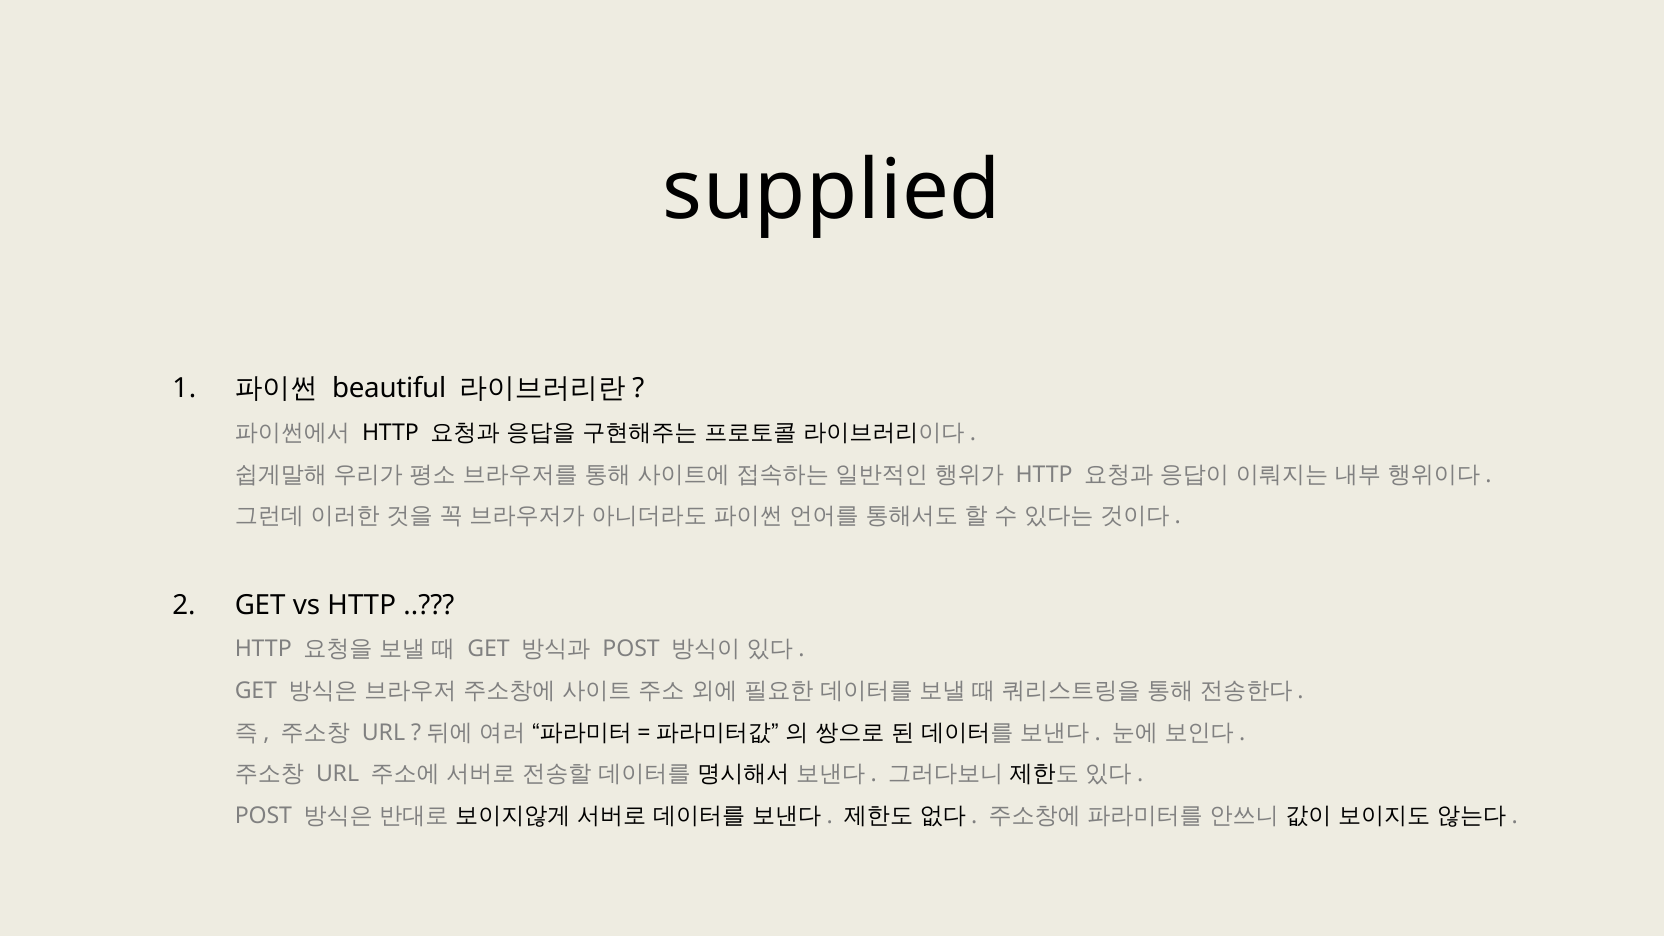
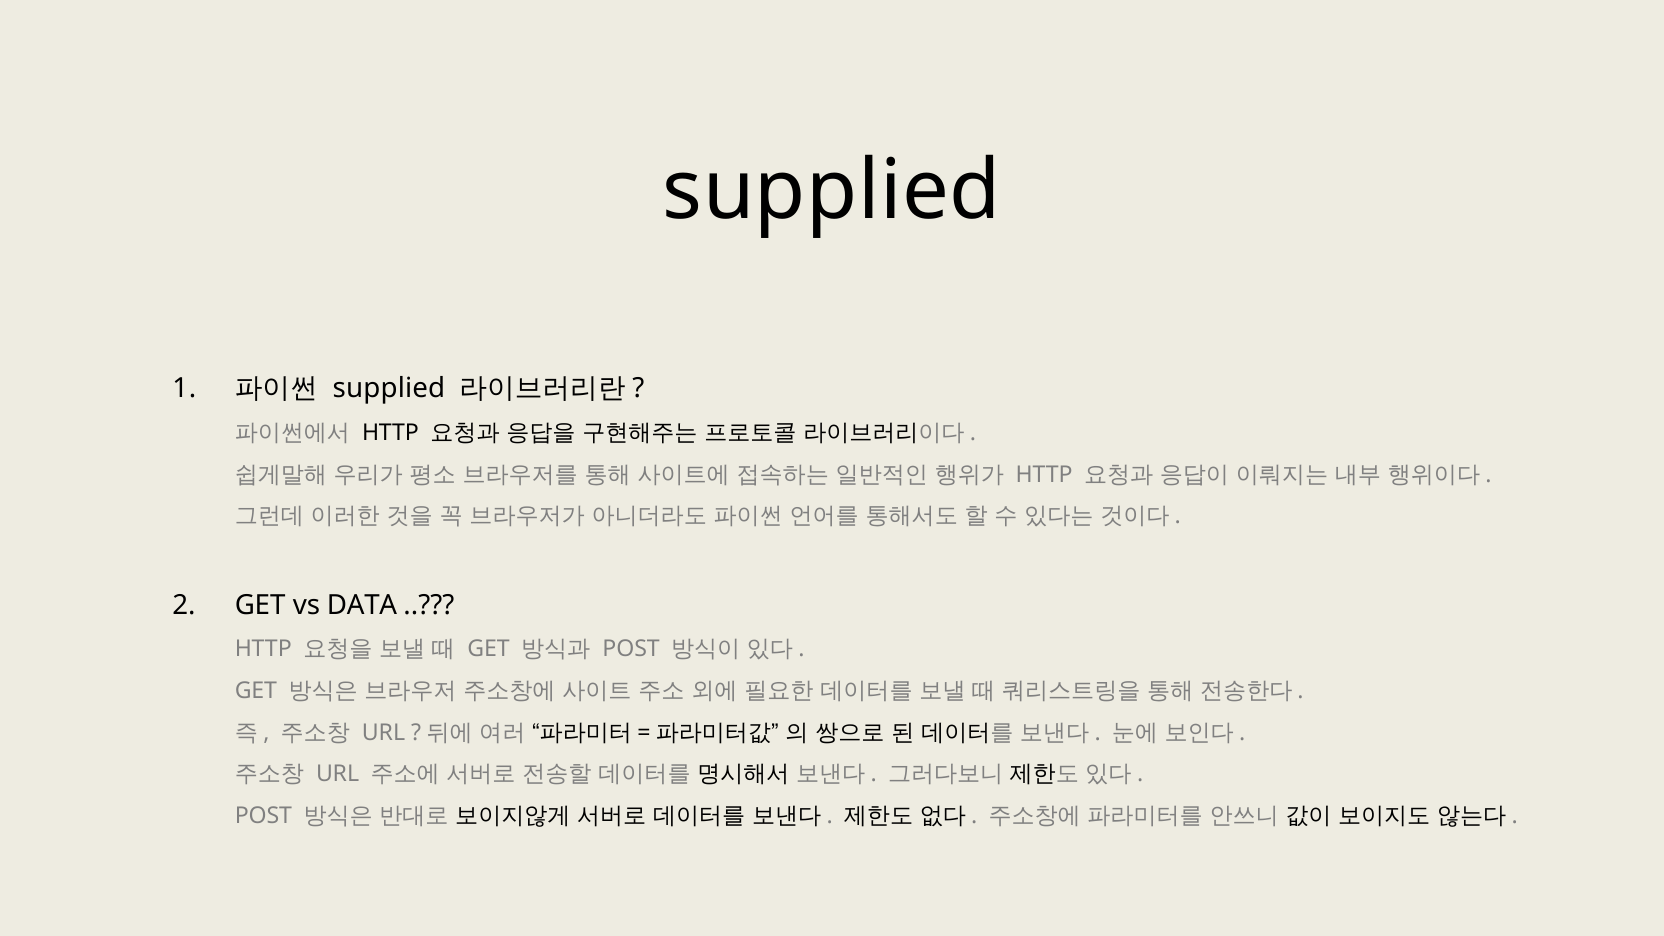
beautiful: beautiful -> supplied (389, 389)
vs HTTP: HTTP -> DATA (362, 605)
